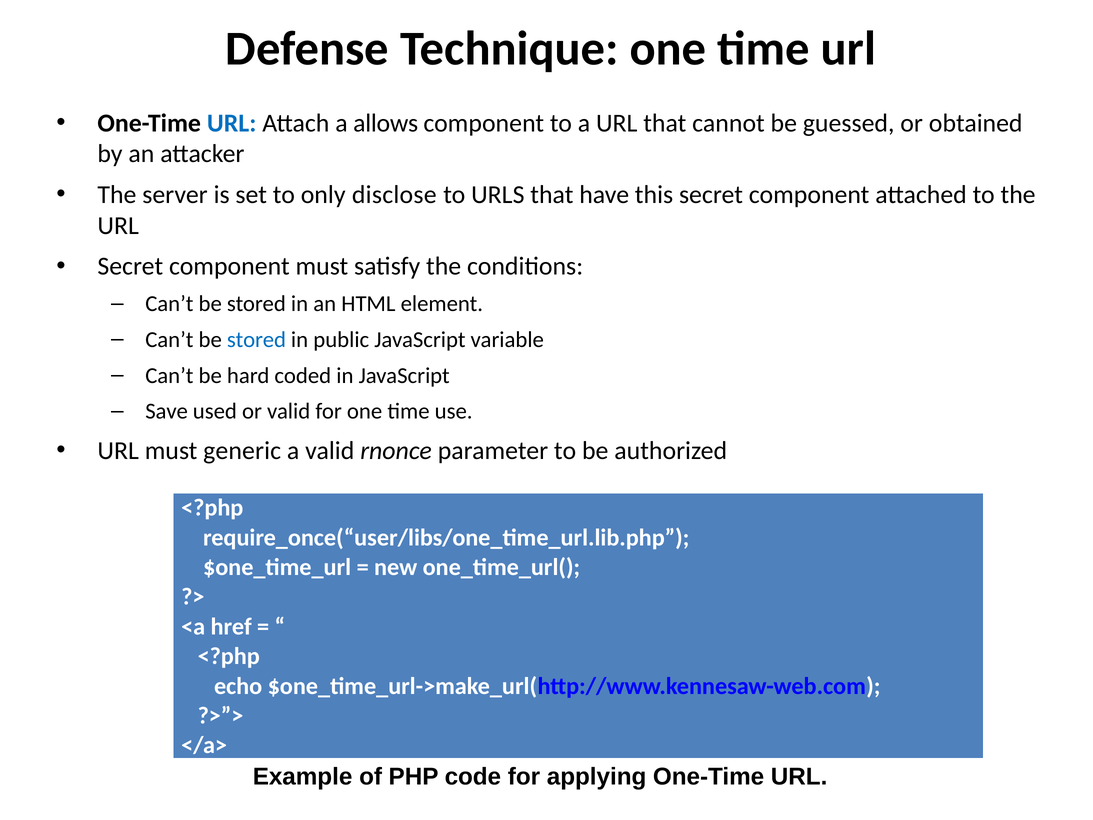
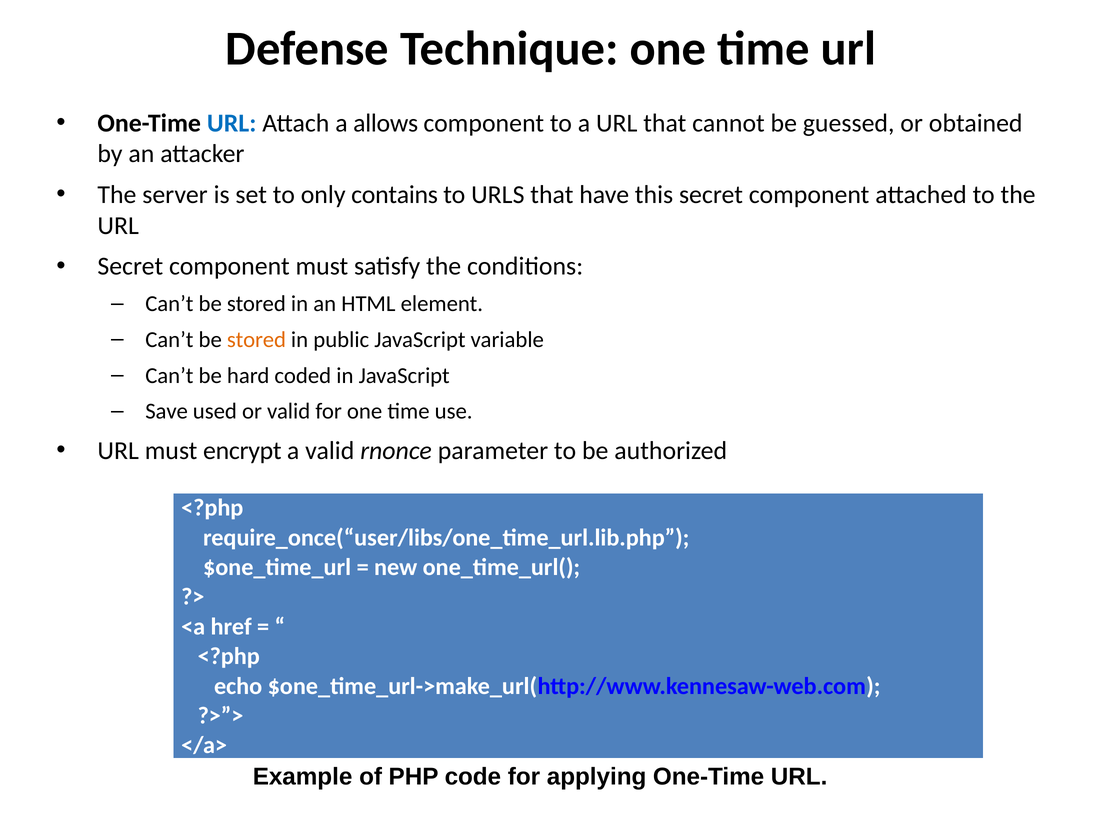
disclose: disclose -> contains (395, 195)
stored colour: blue -> orange (256, 340)
generic: generic -> encrypt (242, 450)
